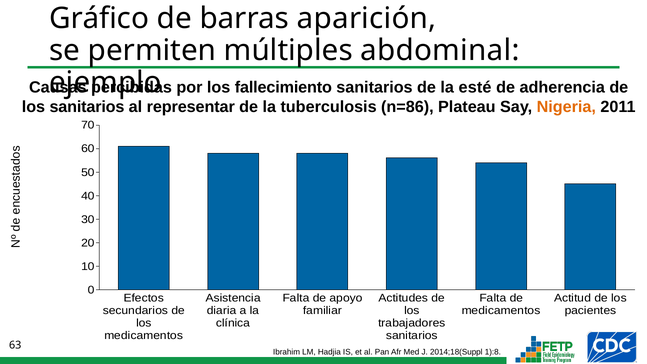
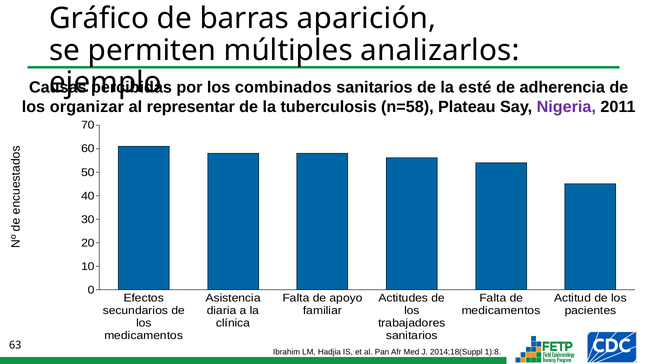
abdominal: abdominal -> analizarlos (440, 50)
fallecimiento: fallecimiento -> combinados (283, 87)
los sanitarios: sanitarios -> organizar (87, 107)
n=86: n=86 -> n=58 (407, 107)
Nigeria colour: orange -> purple (566, 107)
